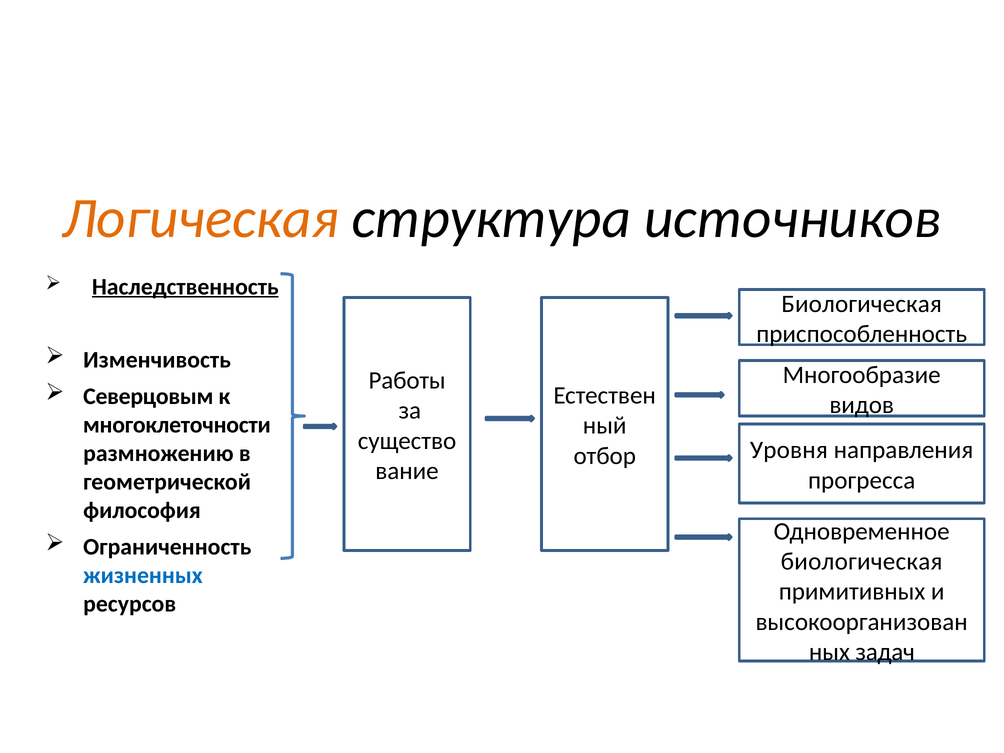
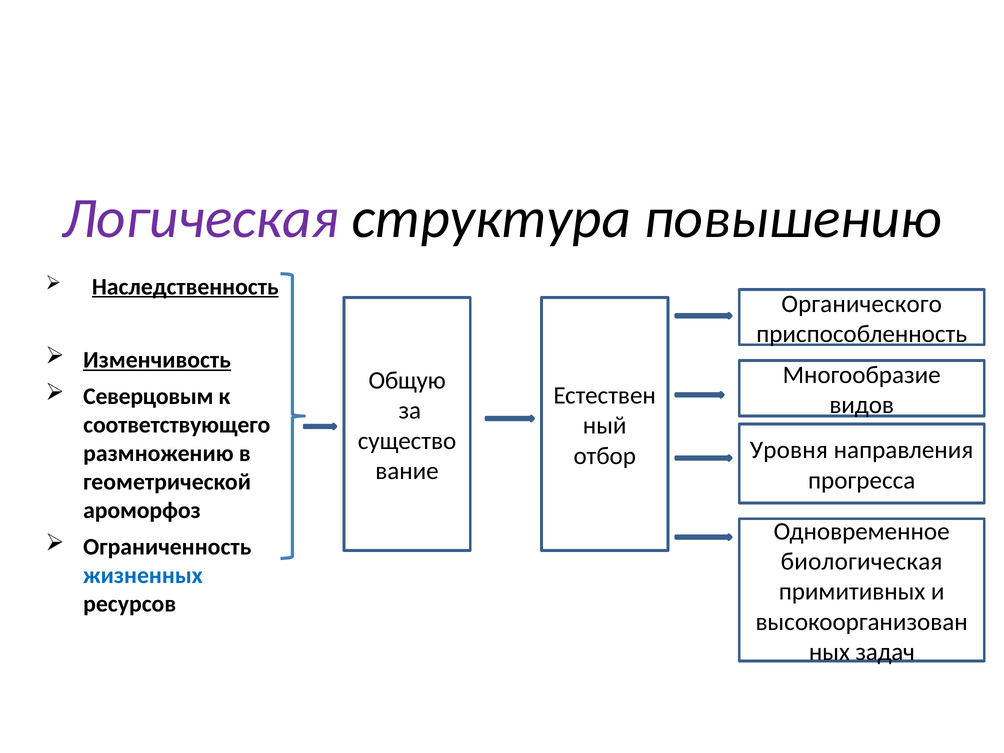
Логическая colour: orange -> purple (200, 218)
источников: источников -> повышению (793, 218)
Биологическая: Биологическая -> Органического (862, 304)
Изменчивость underline: none -> present (157, 360)
Работы: Работы -> Общую (407, 381)
многоклеточности: многоклеточности -> соответствующего (177, 425)
философия: философия -> ароморфоз (142, 510)
